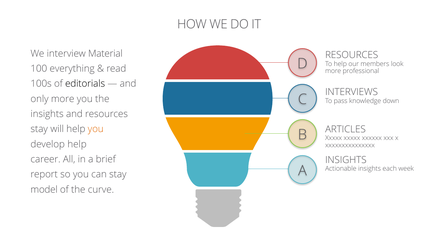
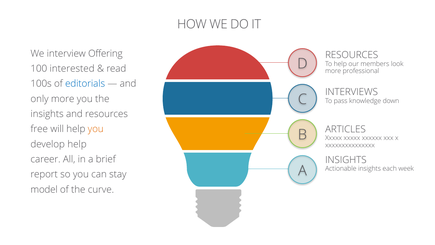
Material: Material -> Offering (105, 53)
everything: everything -> interested (72, 69)
editorials colour: black -> blue (85, 84)
stay: stay -> free (39, 129)
